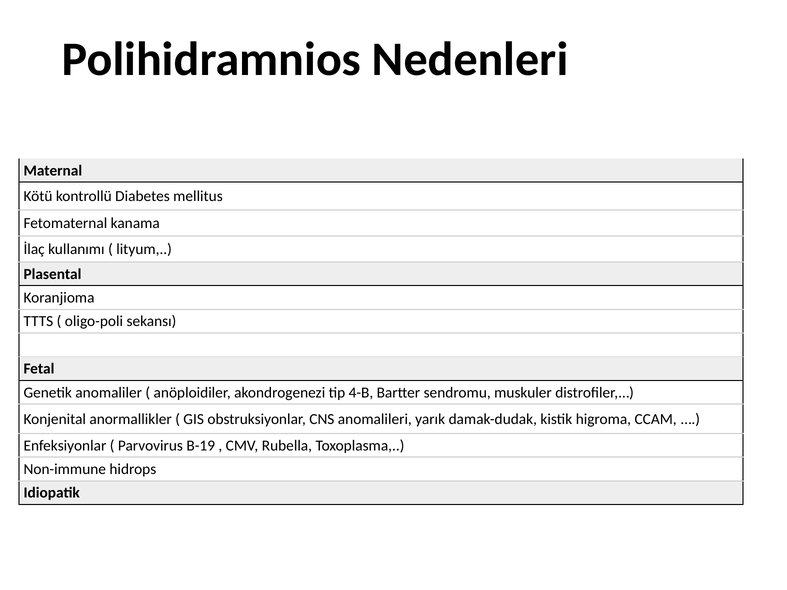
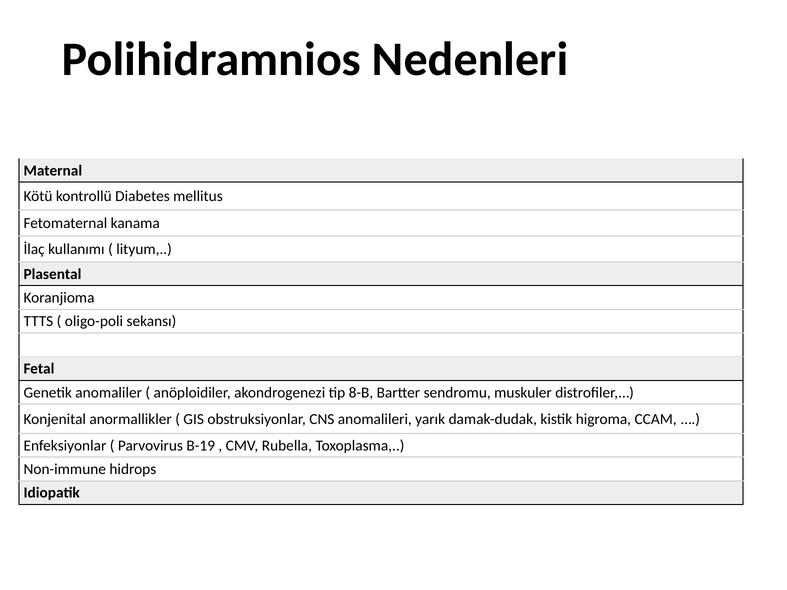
4-B: 4-B -> 8-B (361, 393)
